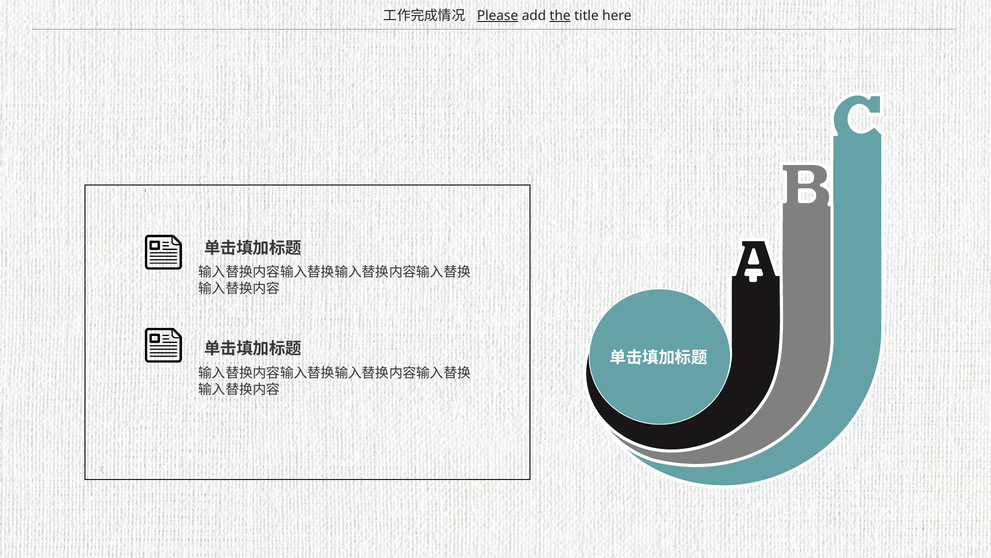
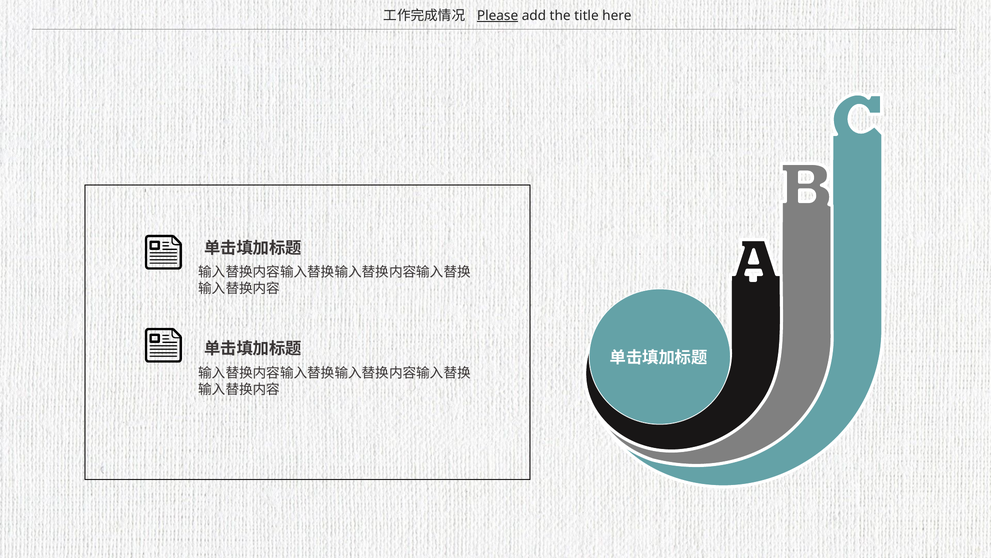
the underline: present -> none (560, 16)
